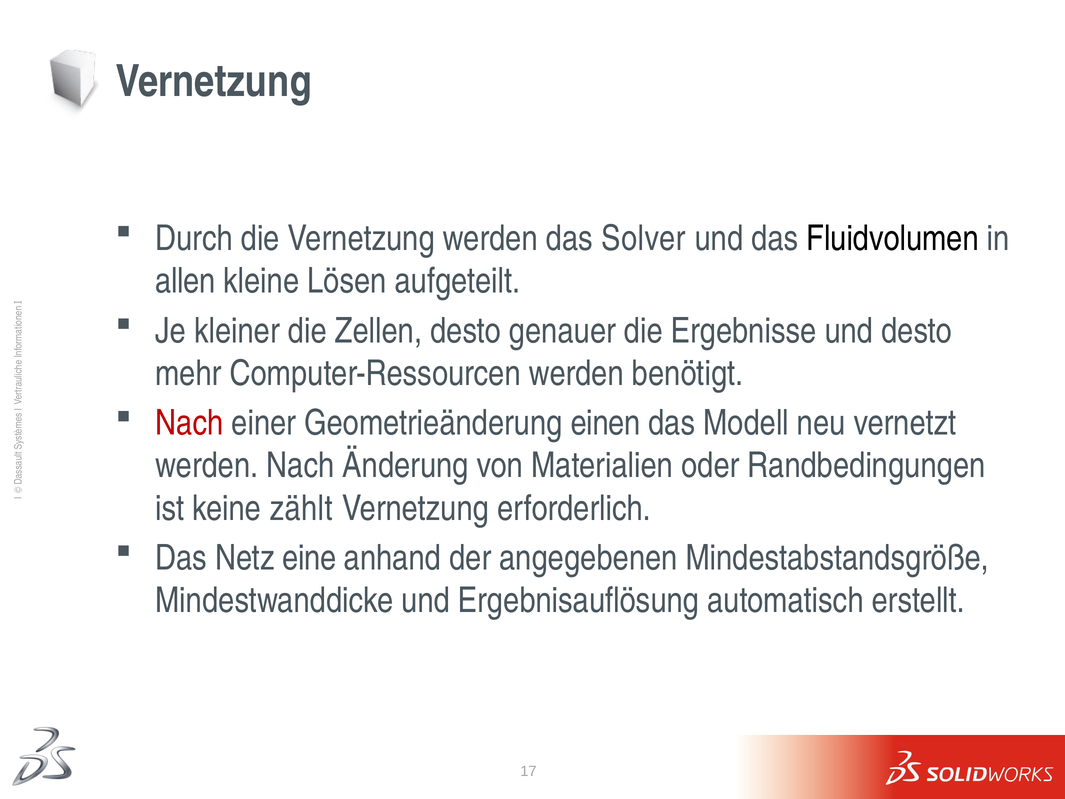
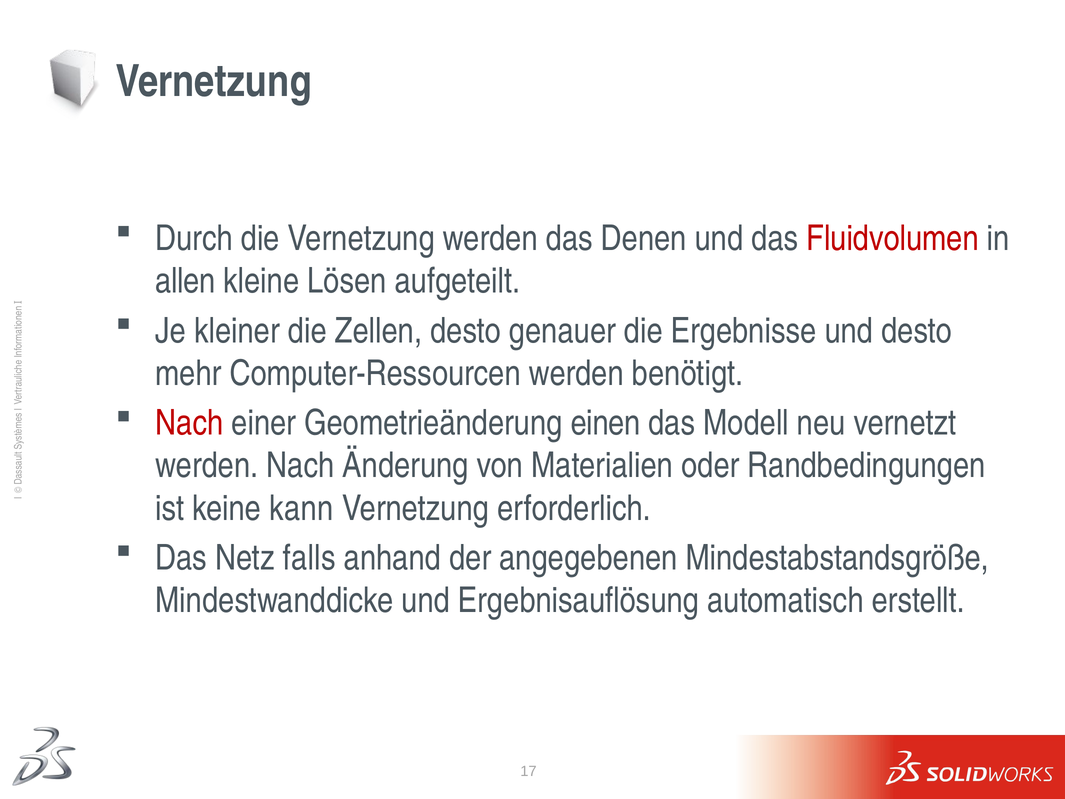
Solver: Solver -> Denen (644, 238)
Fluidvolumen colour: black -> red (893, 238)
zählt: zählt -> kann (301, 508)
eine: eine -> falls (309, 558)
